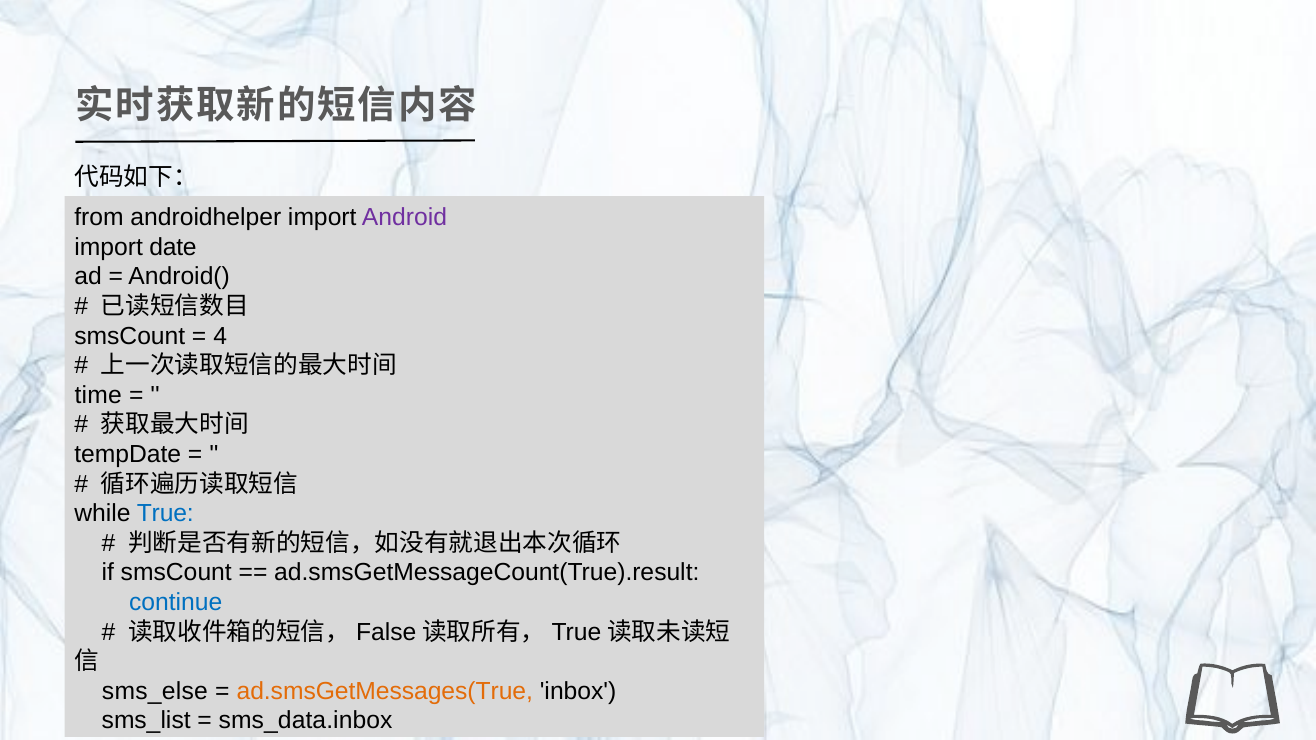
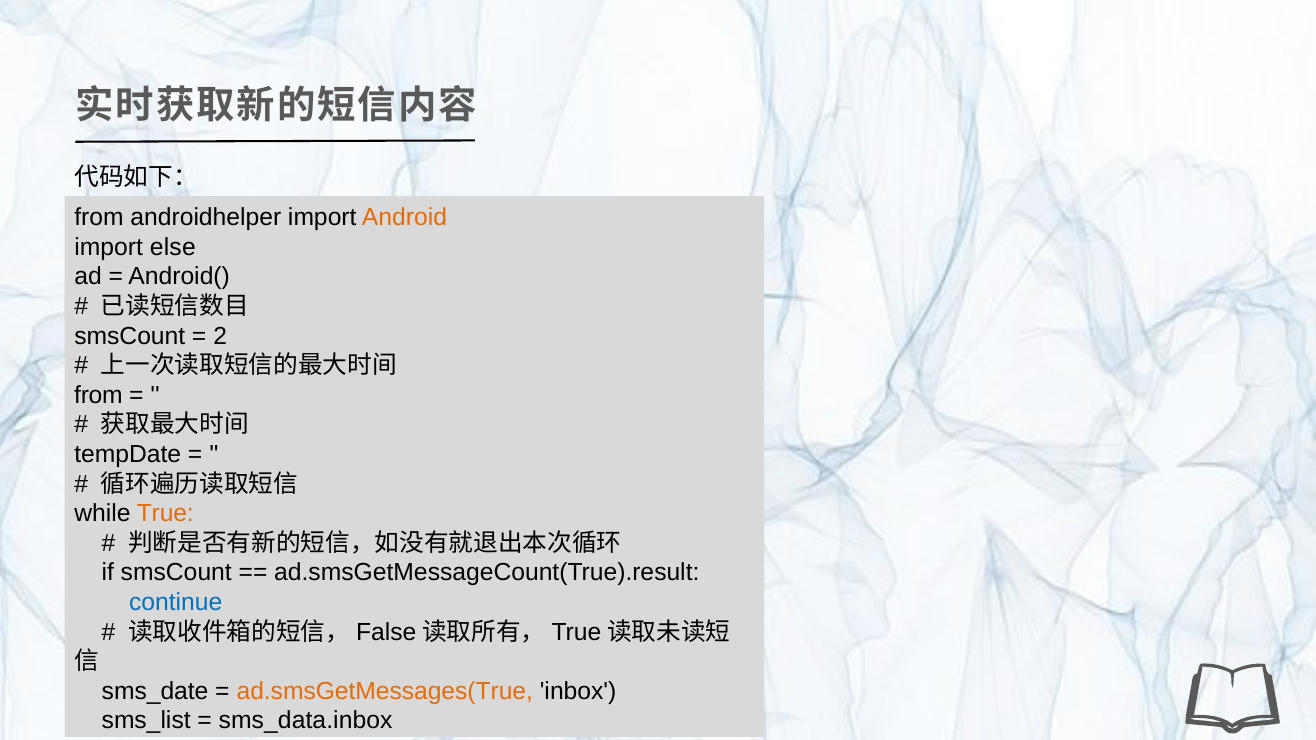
Android colour: purple -> orange (404, 218)
date: date -> else (173, 247)
4: 4 -> 2 (220, 336)
time: time -> from (98, 395)
True colour: blue -> orange (165, 514)
sms_else: sms_else -> sms_date (155, 691)
